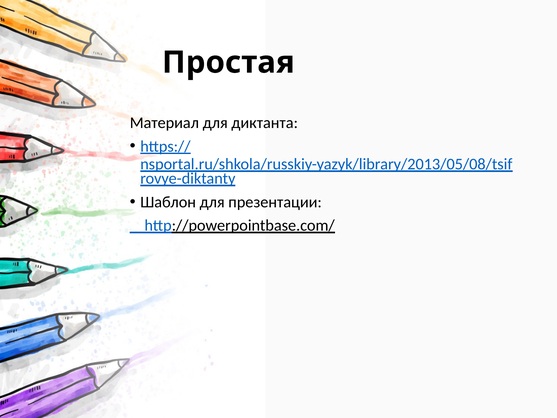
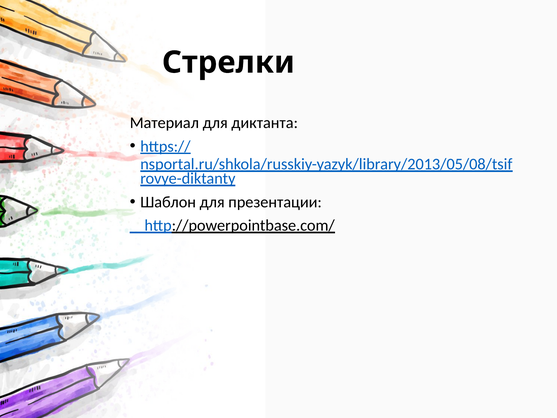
Простая: Простая -> Стрелки (228, 62)
